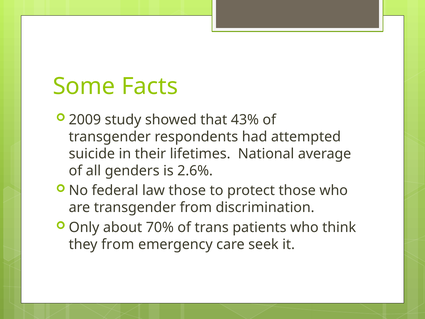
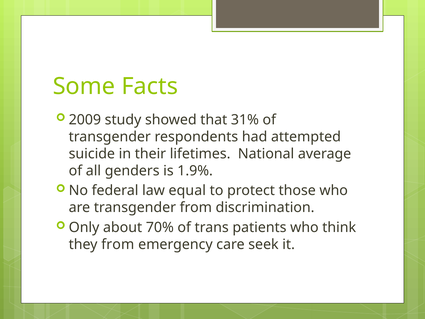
43%: 43% -> 31% (245, 120)
2.6%: 2.6% -> 1.9% (195, 171)
law those: those -> equal (187, 190)
